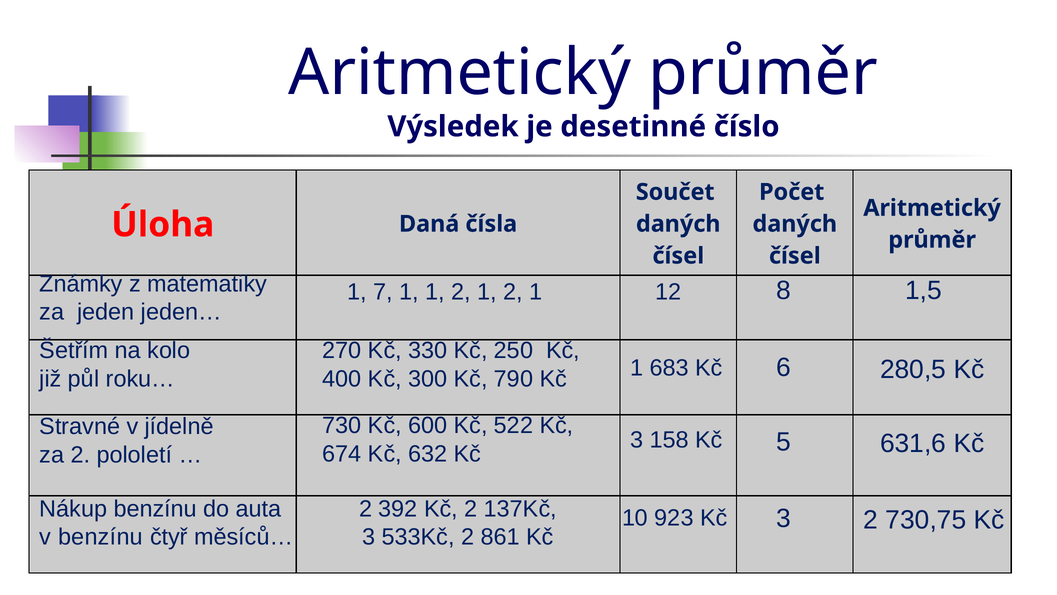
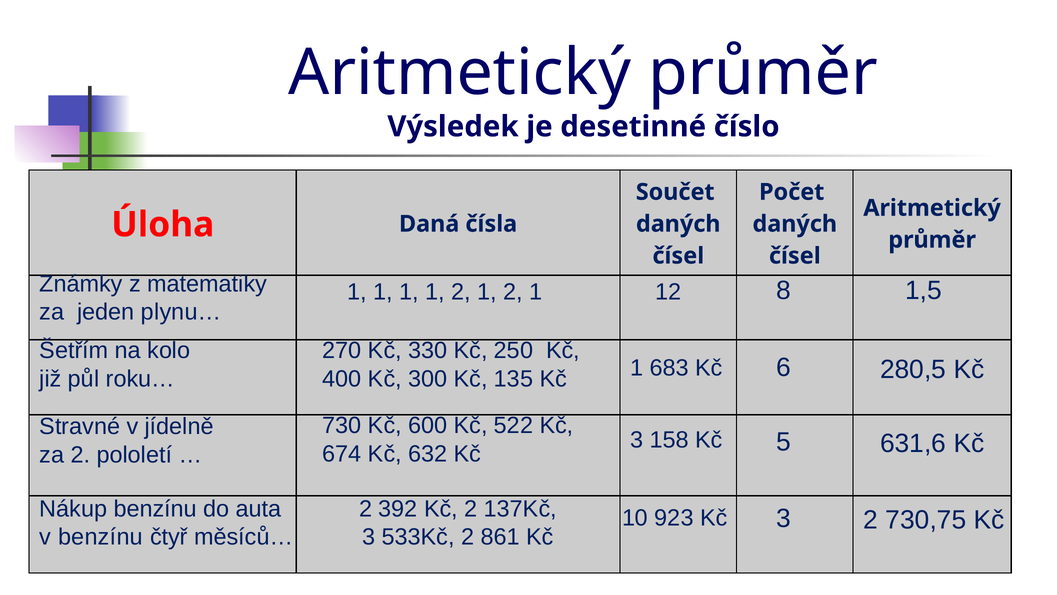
7: 7 -> 1 (383, 292)
jeden…: jeden… -> plynu… (181, 312)
790: 790 -> 135 (514, 379)
